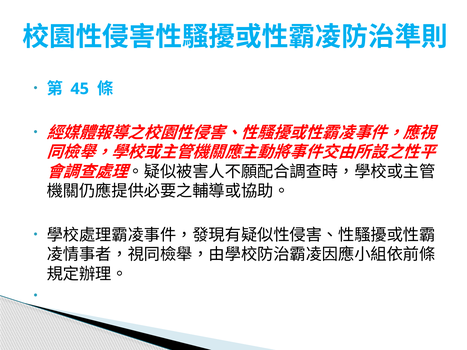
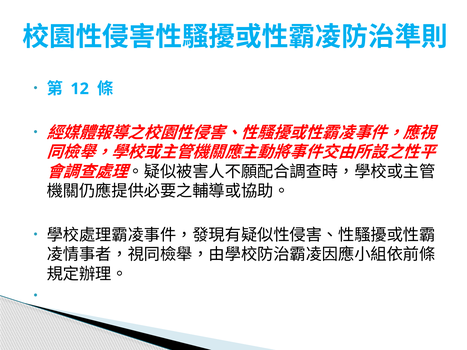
45: 45 -> 12 (80, 89)
